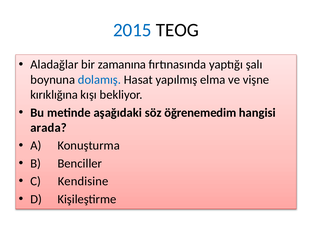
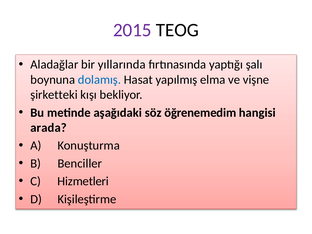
2015 colour: blue -> purple (132, 30)
zamanına: zamanına -> yıllarında (122, 65)
kırıklığına: kırıklığına -> şirketteki (54, 95)
Kendisine: Kendisine -> Hizmetleri (83, 181)
